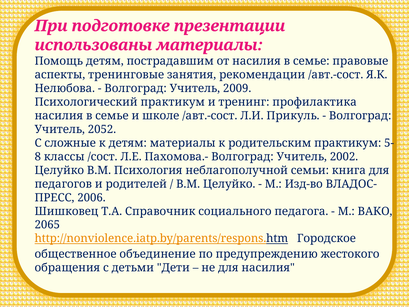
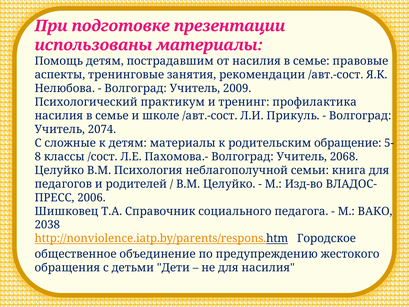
2052: 2052 -> 2074 (102, 129)
родительским практикум: практикум -> обращение (348, 143)
2002: 2002 -> 2068 (344, 157)
2065: 2065 -> 2038 (47, 225)
